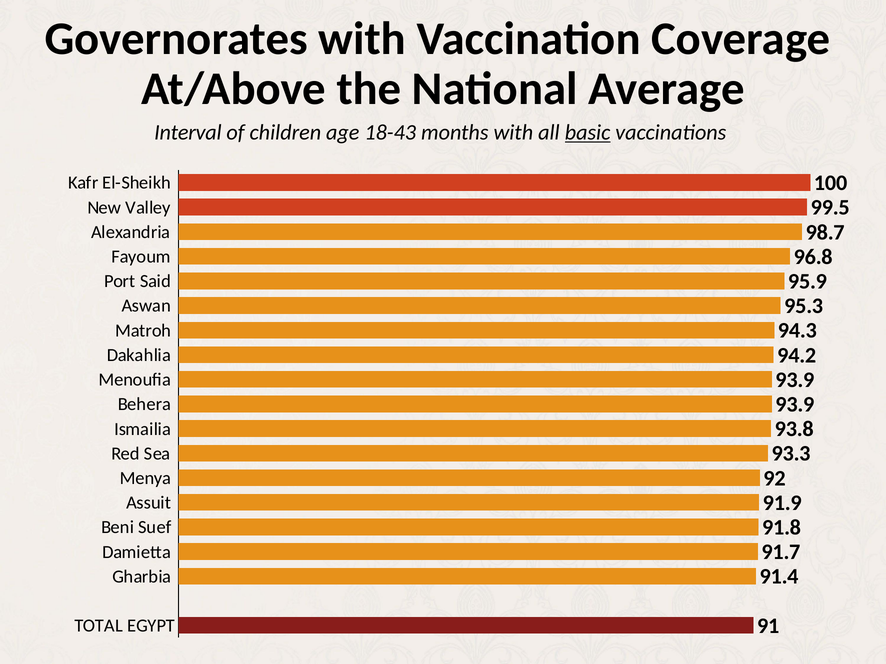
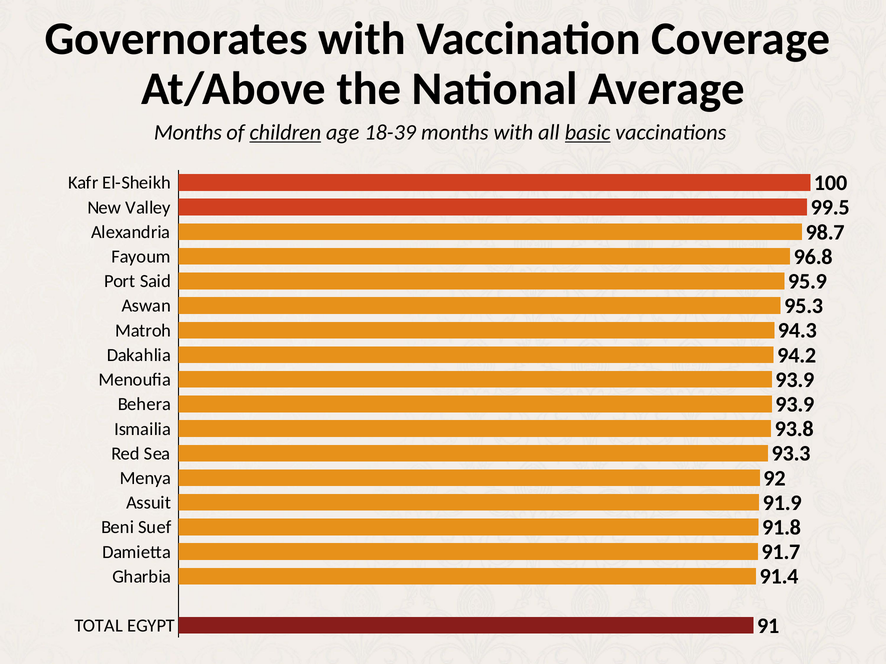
Interval: Interval -> Months (188, 133)
children underline: none -> present (285, 133)
18-43: 18-43 -> 18-39 (390, 133)
